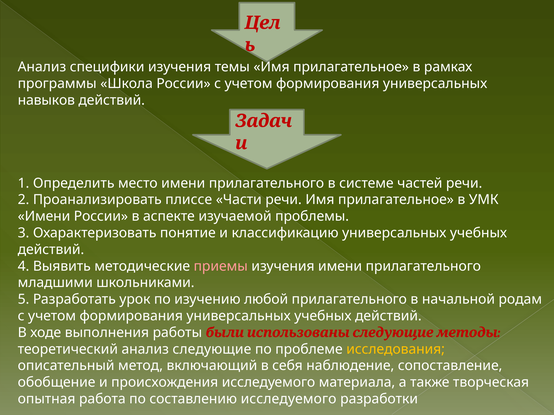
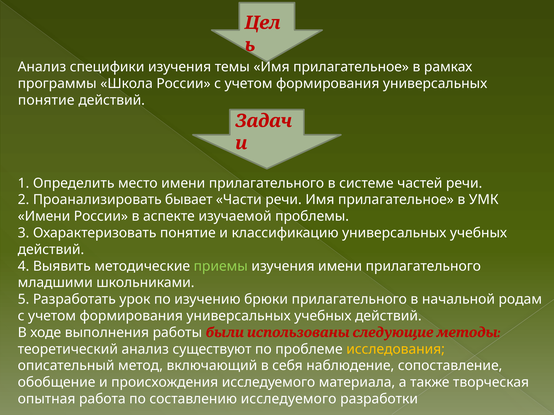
навыков: навыков -> понятие (46, 100)
плиссе: плиссе -> бывает (189, 200)
приемы colour: pink -> light green (221, 266)
любой: любой -> брюки (266, 300)
следующие: следующие -> существуют (212, 350)
